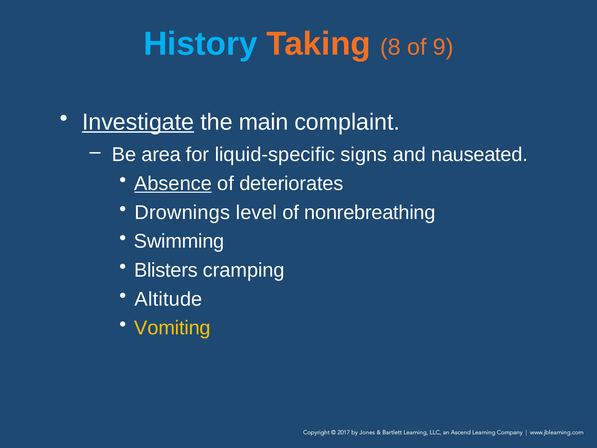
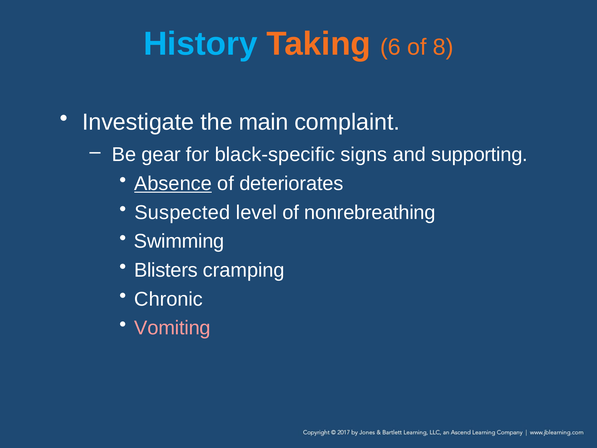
8: 8 -> 6 (390, 47)
9: 9 -> 8 (443, 47)
Investigate underline: present -> none (138, 122)
area: area -> gear (161, 155)
liquid-specific: liquid-specific -> black-specific (275, 155)
nauseated: nauseated -> supporting (480, 155)
Drownings: Drownings -> Suspected (182, 212)
Altitude: Altitude -> Chronic (169, 299)
Vomiting colour: yellow -> pink (173, 328)
